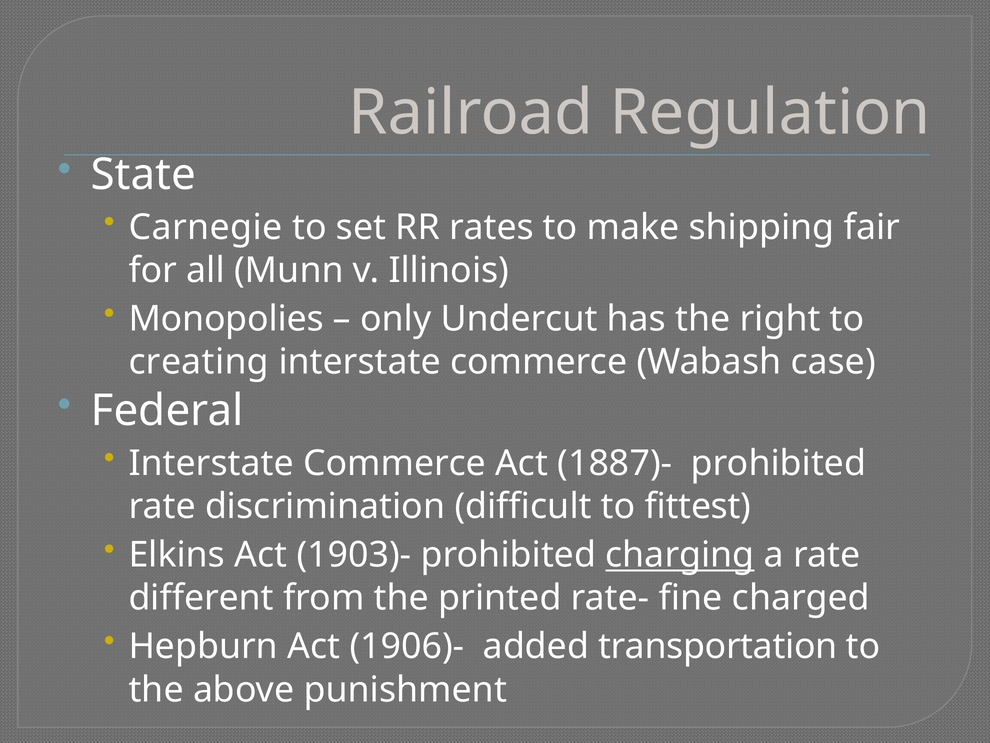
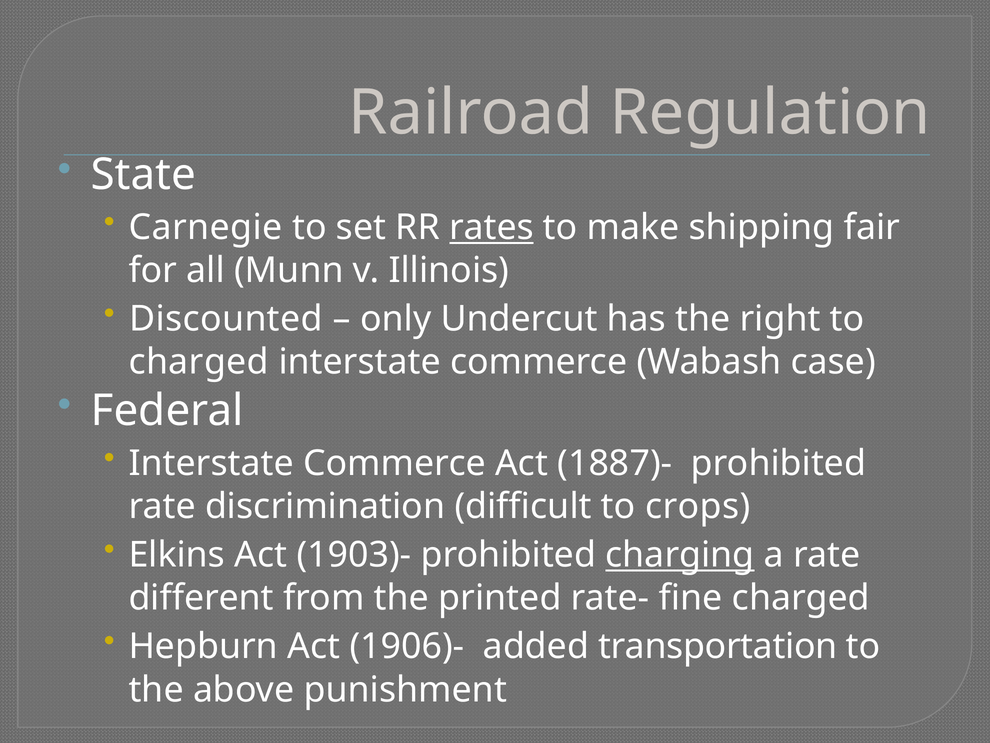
rates underline: none -> present (491, 227)
Monopolies: Monopolies -> Discounted (226, 319)
creating: creating -> charged (199, 362)
fittest: fittest -> crops (698, 506)
